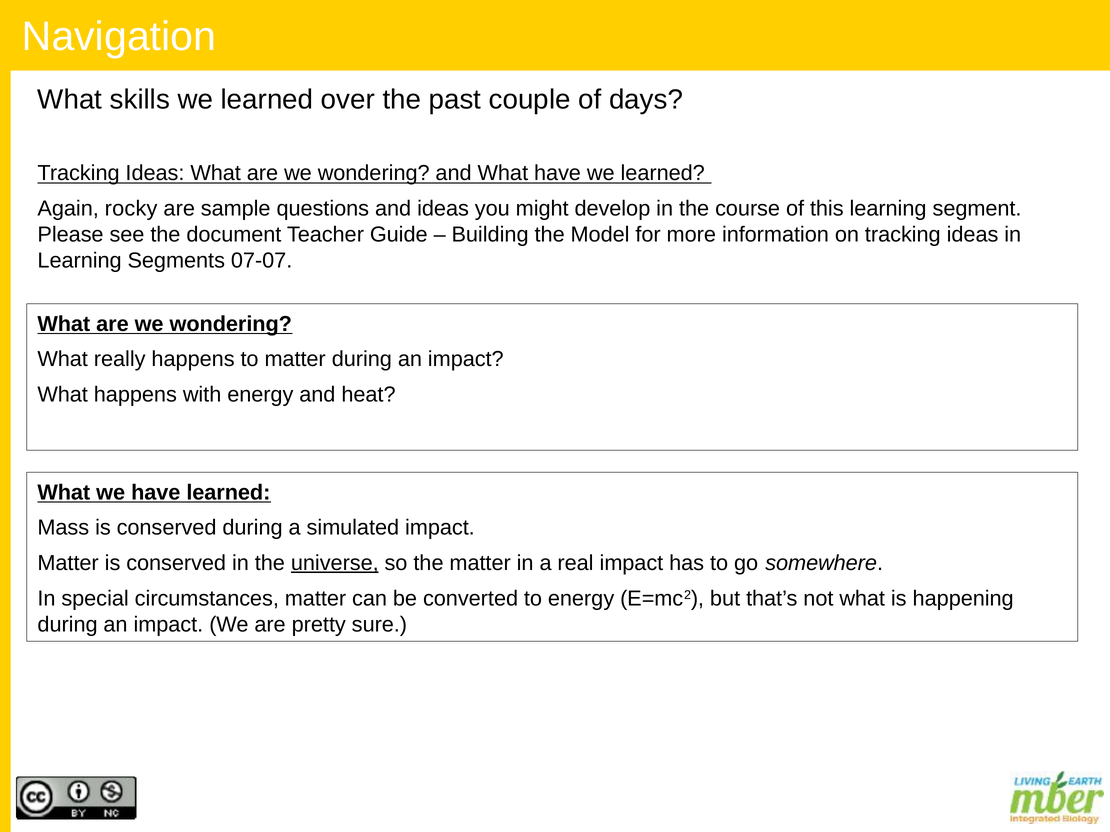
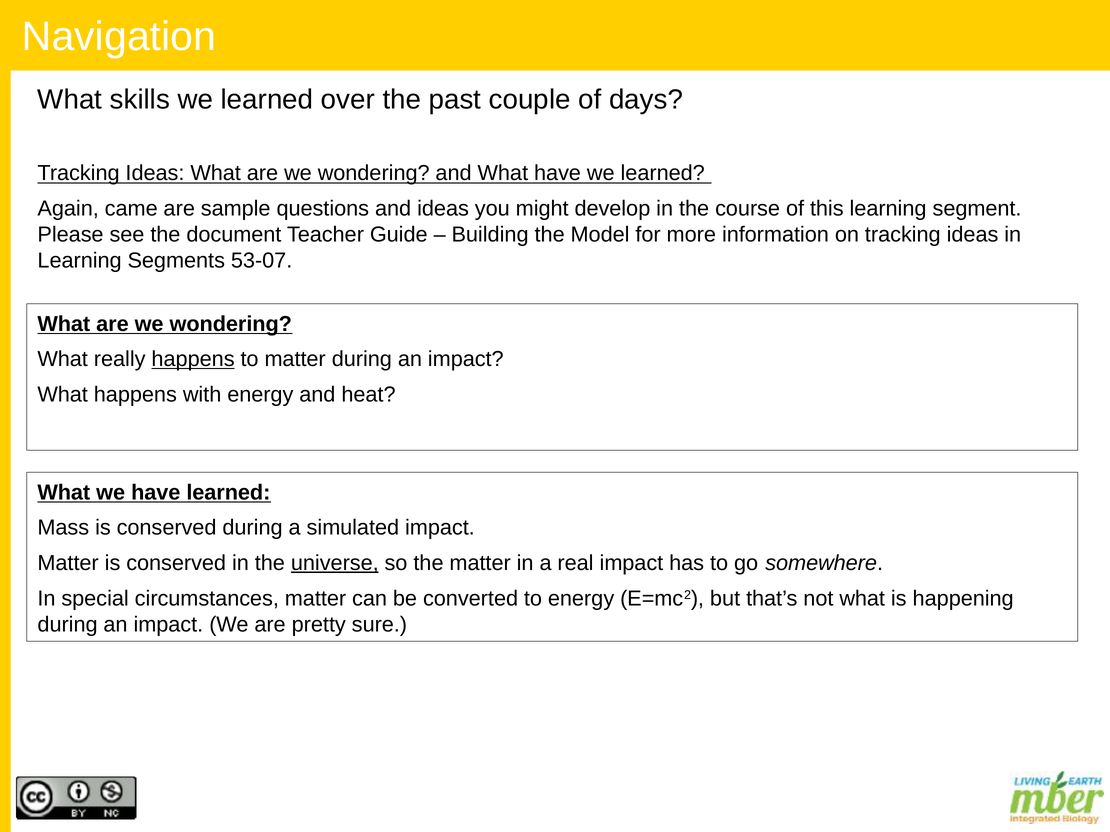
rocky: rocky -> came (131, 209)
07-07: 07-07 -> 53-07 (262, 261)
happens underline: none -> present (193, 359)
